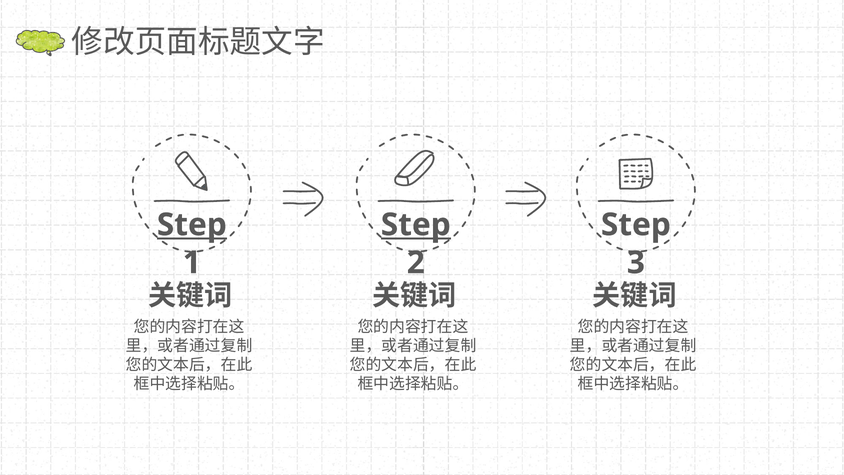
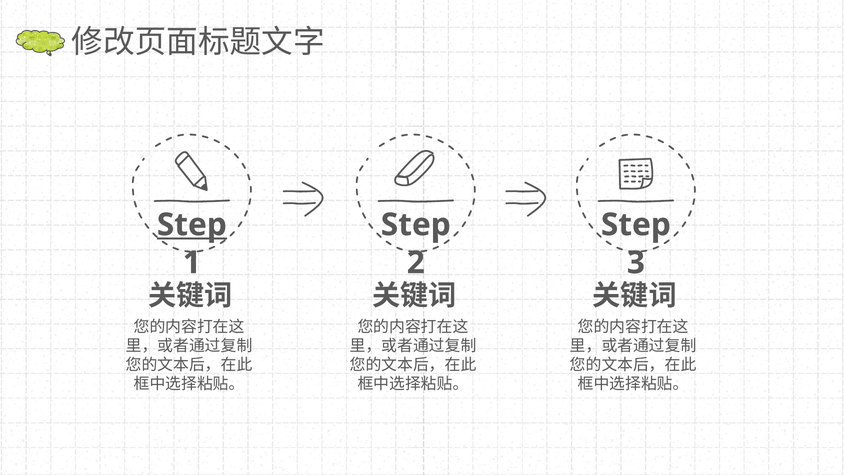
Step underline: present -> none (416, 225)
